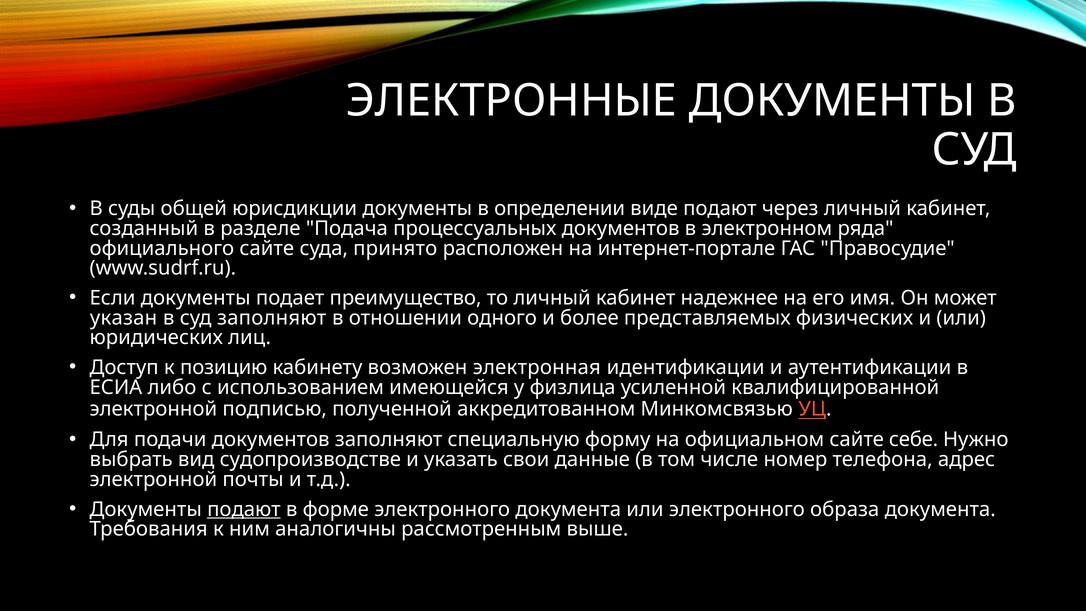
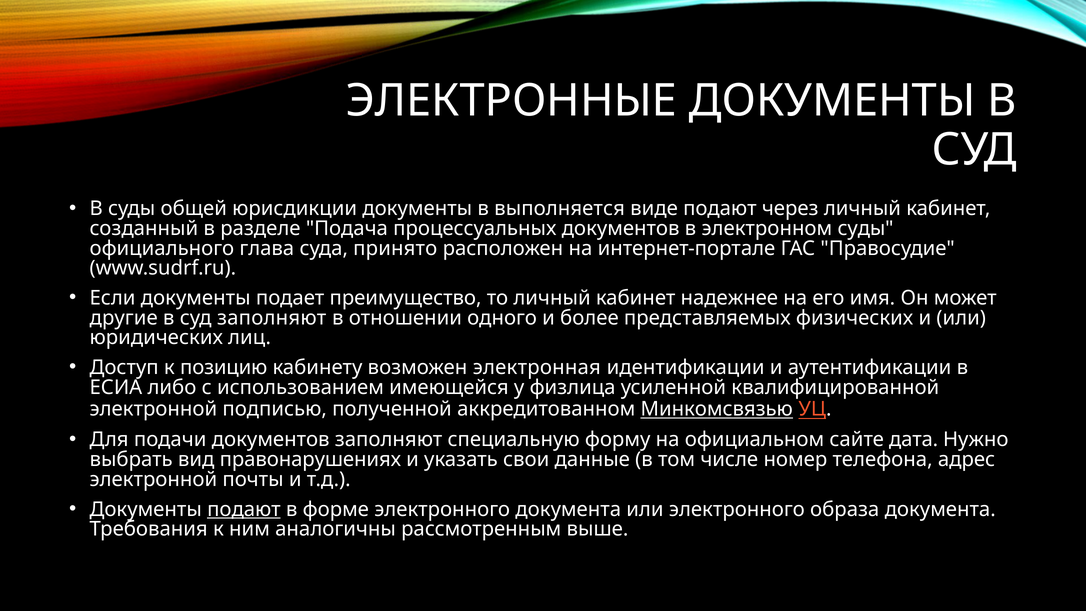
определении: определении -> выполняется (560, 209)
электронном ряда: ряда -> суды (866, 228)
официального сайте: сайте -> глава (267, 248)
указан: указан -> другие (124, 318)
Минкомсвязью underline: none -> present (717, 409)
себе: себе -> дата (914, 440)
судопроизводстве: судопроизводстве -> правонарушениях (310, 459)
